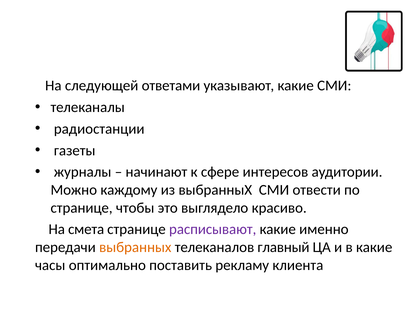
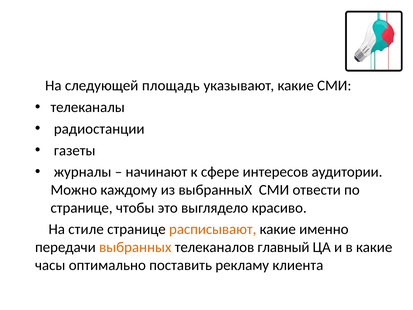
ответами: ответами -> площадь (171, 86)
смета: смета -> стиле (86, 229)
расписывают colour: purple -> orange (213, 229)
